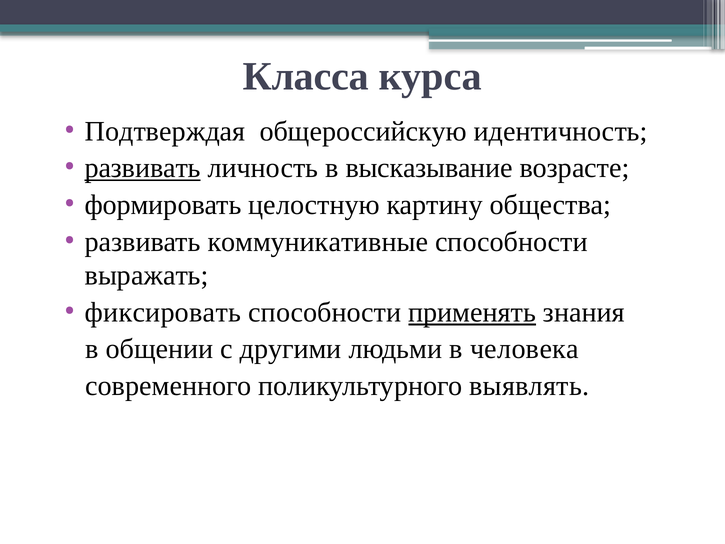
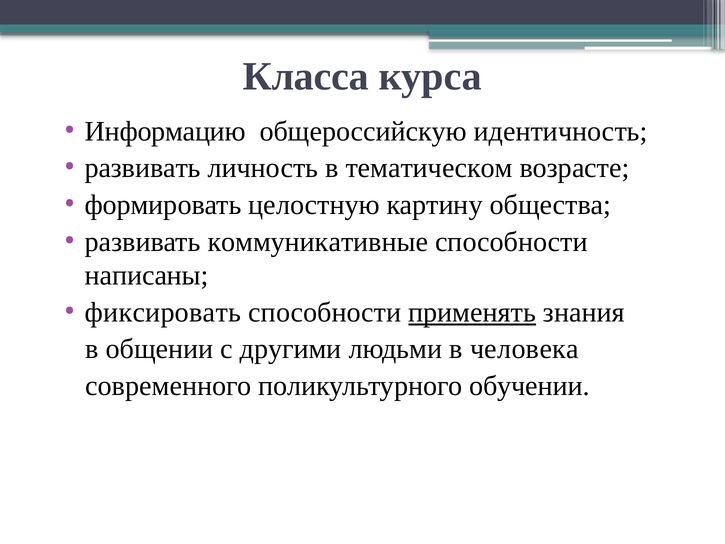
Подтверждая: Подтверждая -> Информацию (165, 131)
развивать underline: present -> none (143, 168)
высказывание: высказывание -> тематическом (429, 168)
выражать: выражать -> написаны (147, 275)
выявлять: выявлять -> обучении (529, 386)
